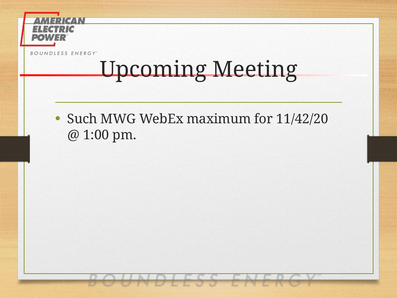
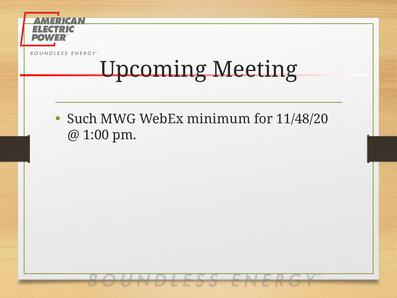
maximum: maximum -> minimum (219, 119)
11/42/20: 11/42/20 -> 11/48/20 (302, 119)
